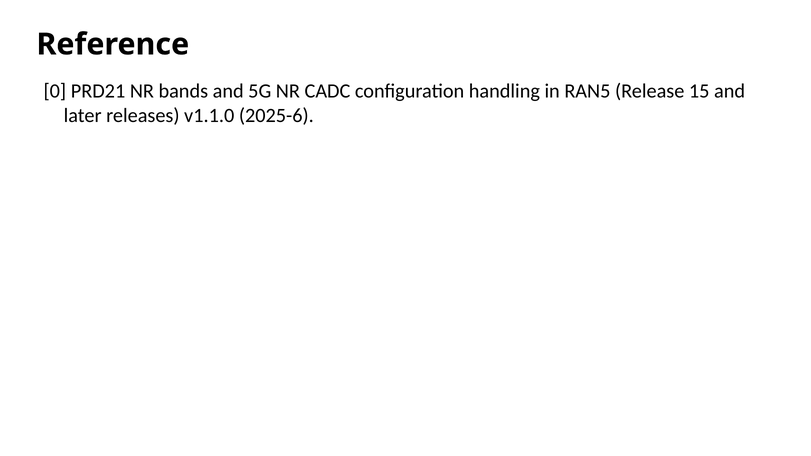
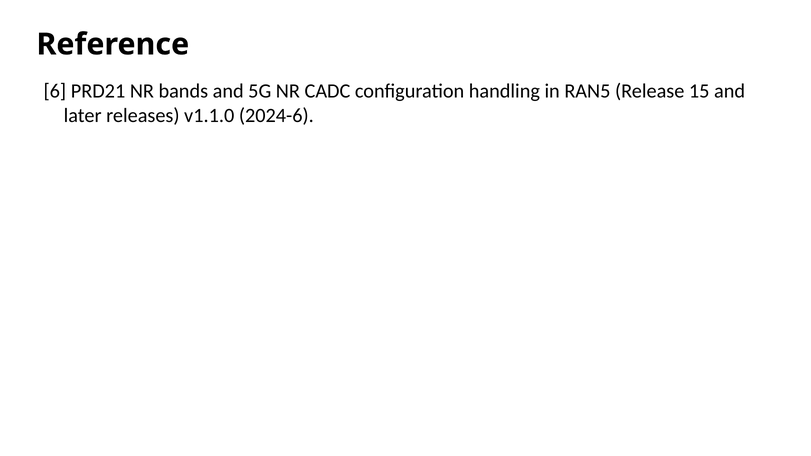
0: 0 -> 6 (55, 91)
2025-6: 2025-6 -> 2024-6 (276, 115)
